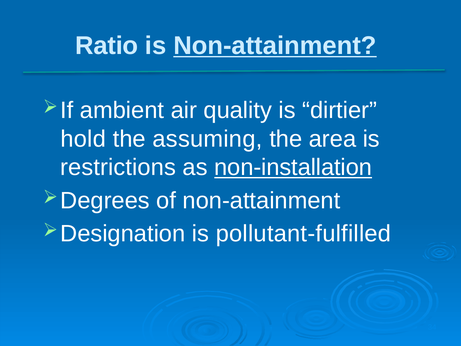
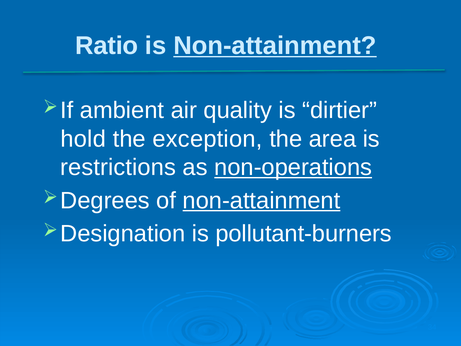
assuming: assuming -> exception (207, 139)
non-installation: non-installation -> non-operations (293, 167)
non-attainment underline: none -> present (261, 200)
pollutant-fulfilled: pollutant-fulfilled -> pollutant-burners (304, 234)
